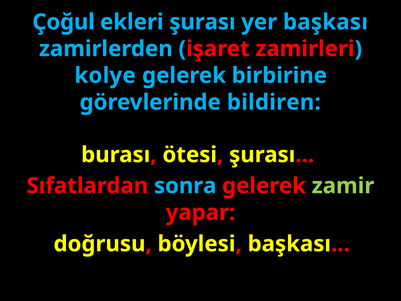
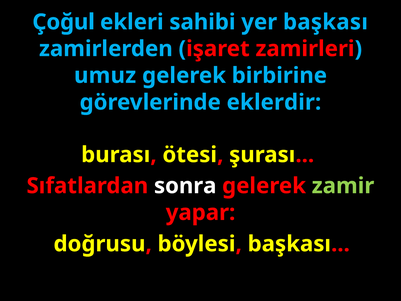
ekleri şurası: şurası -> sahibi (202, 22)
kolye: kolye -> umuz (105, 75)
bildiren: bildiren -> eklerdir (274, 102)
sonra colour: light blue -> white (185, 186)
